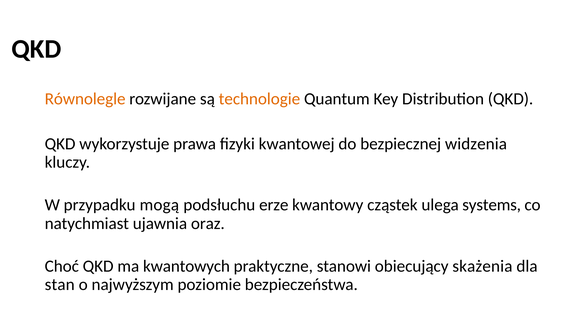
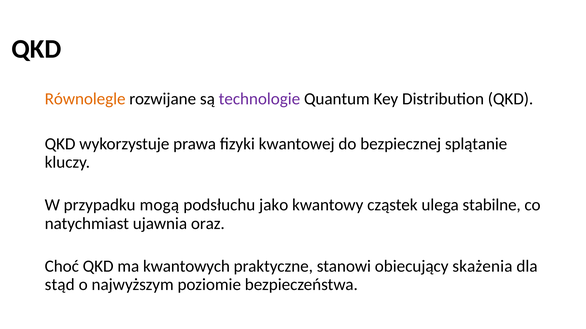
technologie colour: orange -> purple (259, 99)
widzenia: widzenia -> splątanie (476, 144)
erze: erze -> jako (274, 205)
systems: systems -> stabilne (492, 205)
stan: stan -> stąd (60, 285)
